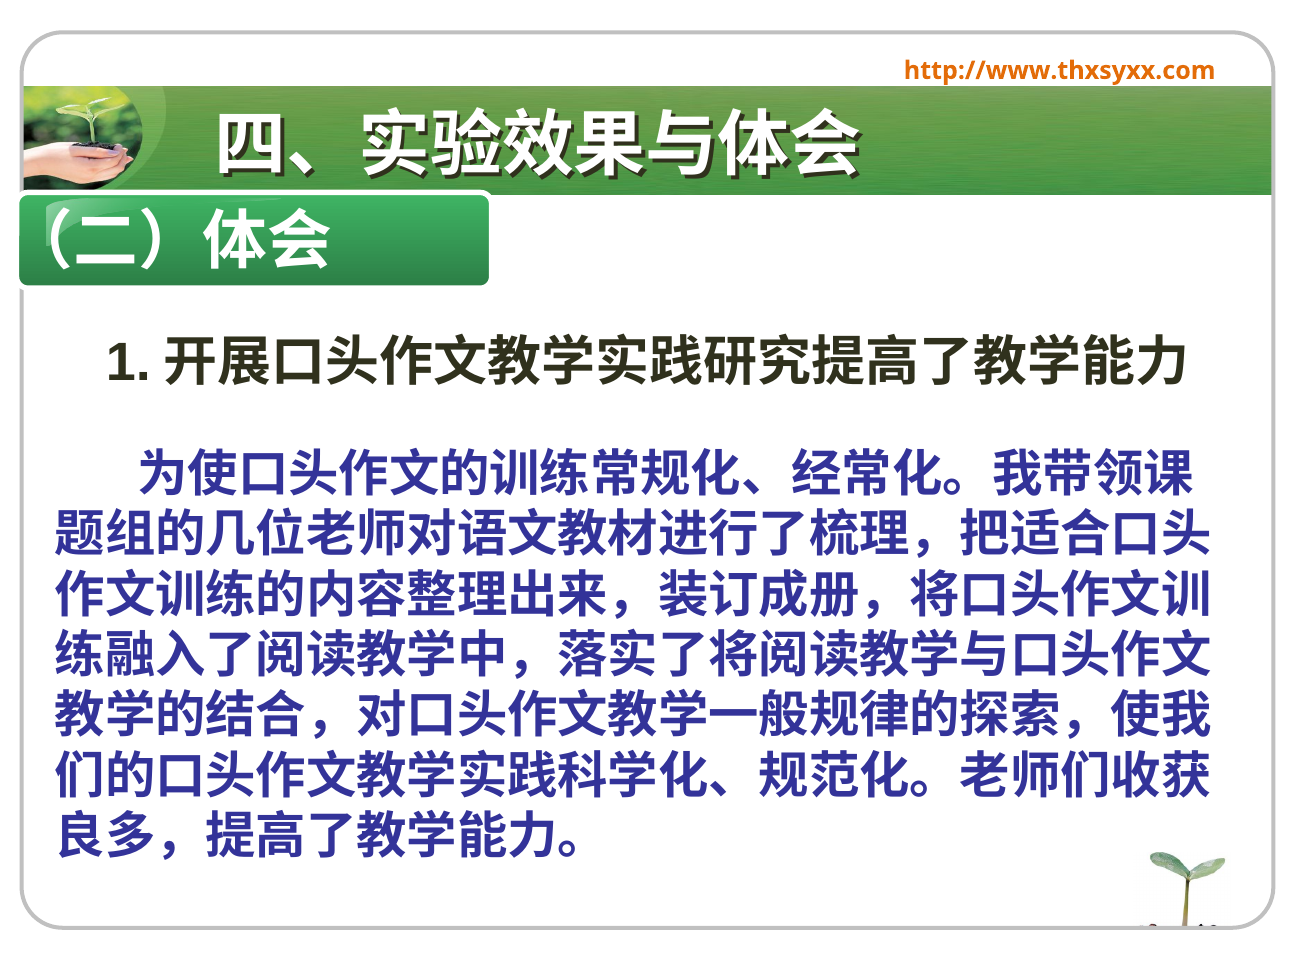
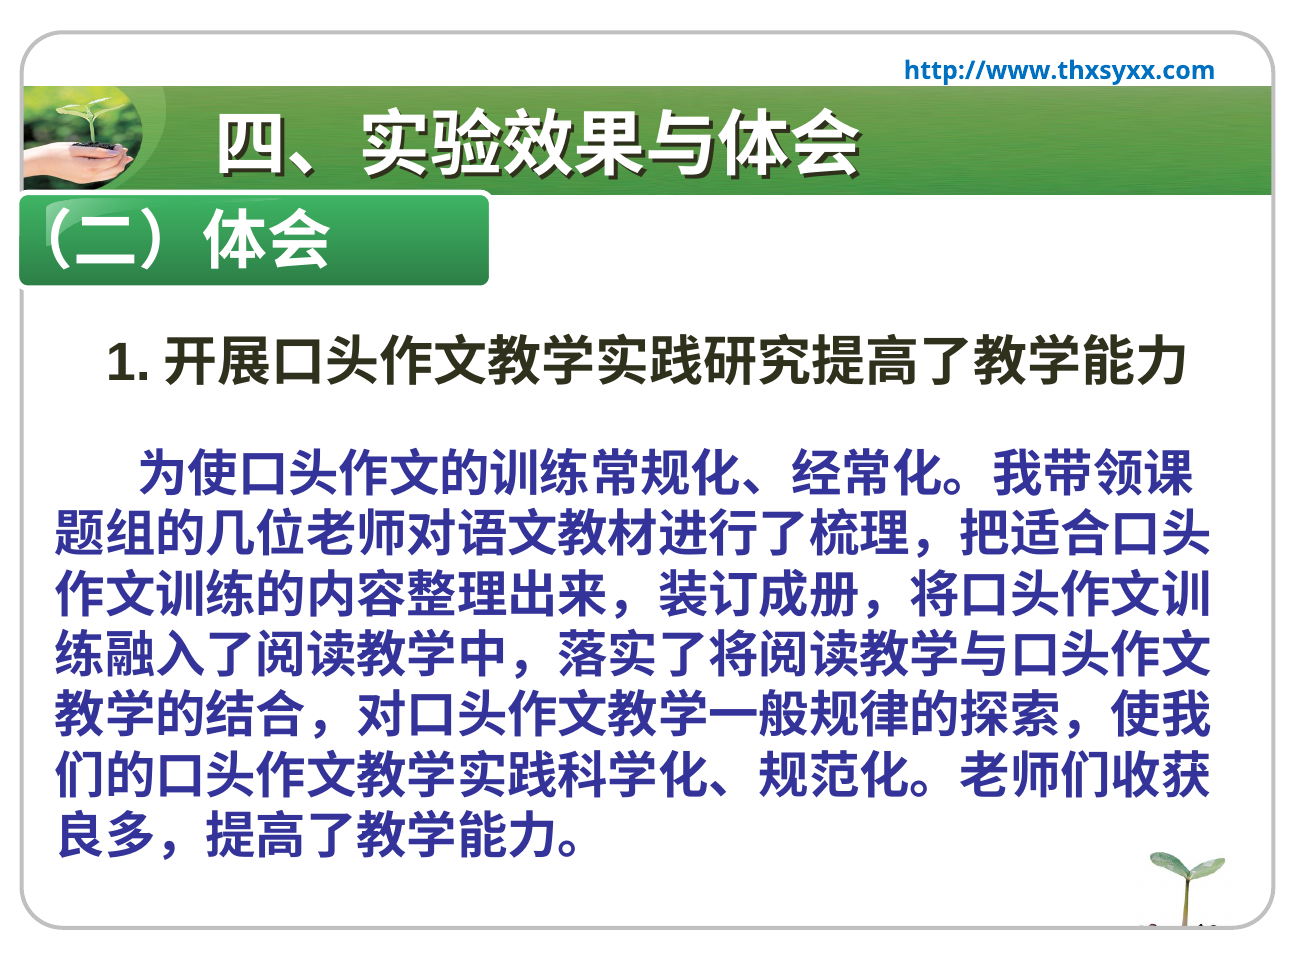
http://www.thxsyxx.com colour: orange -> blue (1060, 71)
